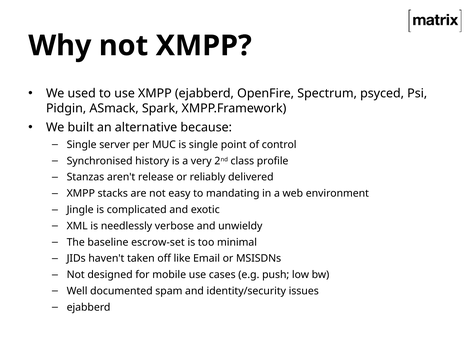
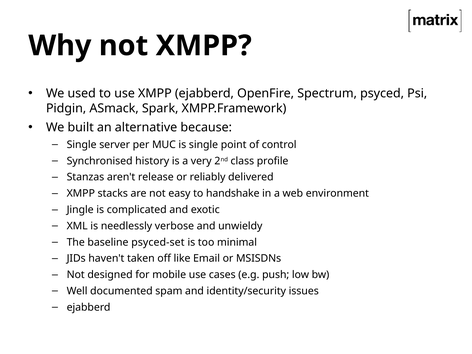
mandating: mandating -> handshake (233, 193)
escrow-set: escrow-set -> psyced-set (158, 242)
